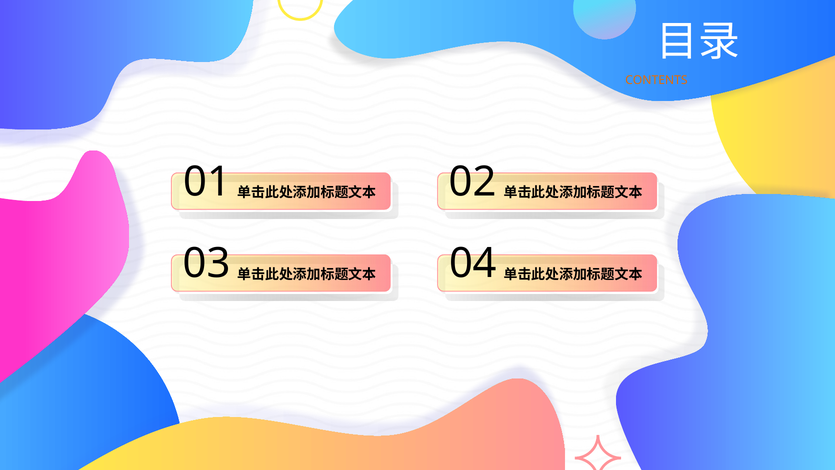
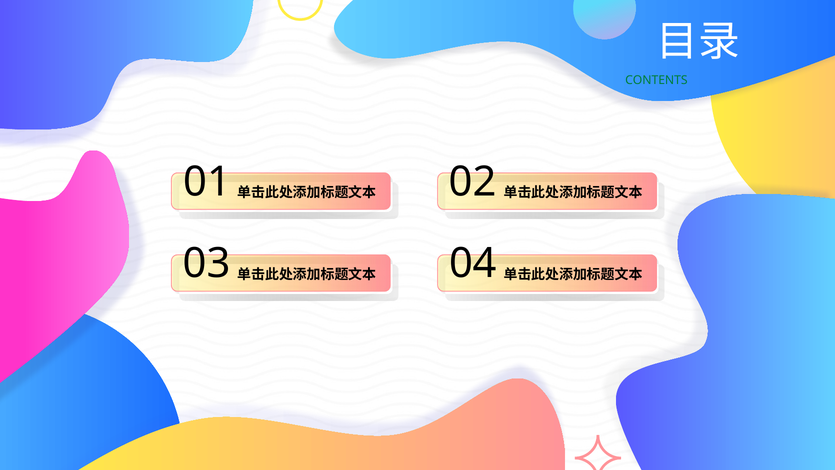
CONTENTS colour: orange -> green (656, 80)
